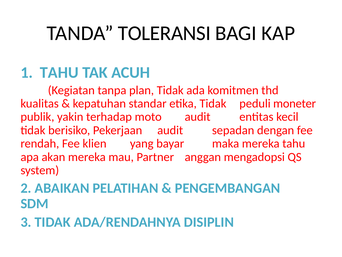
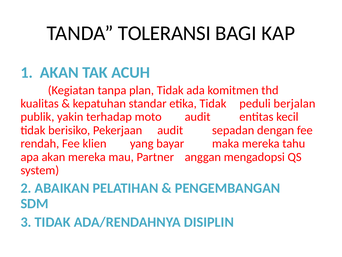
TAHU: TAHU -> AKAN (59, 72)
moneter: moneter -> berjalan (294, 103)
